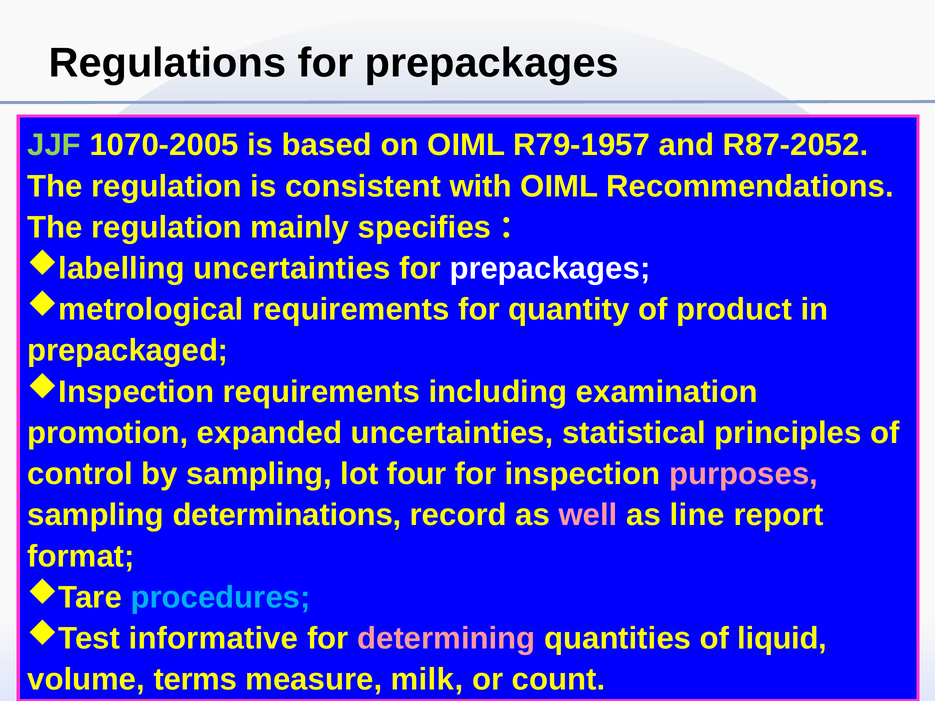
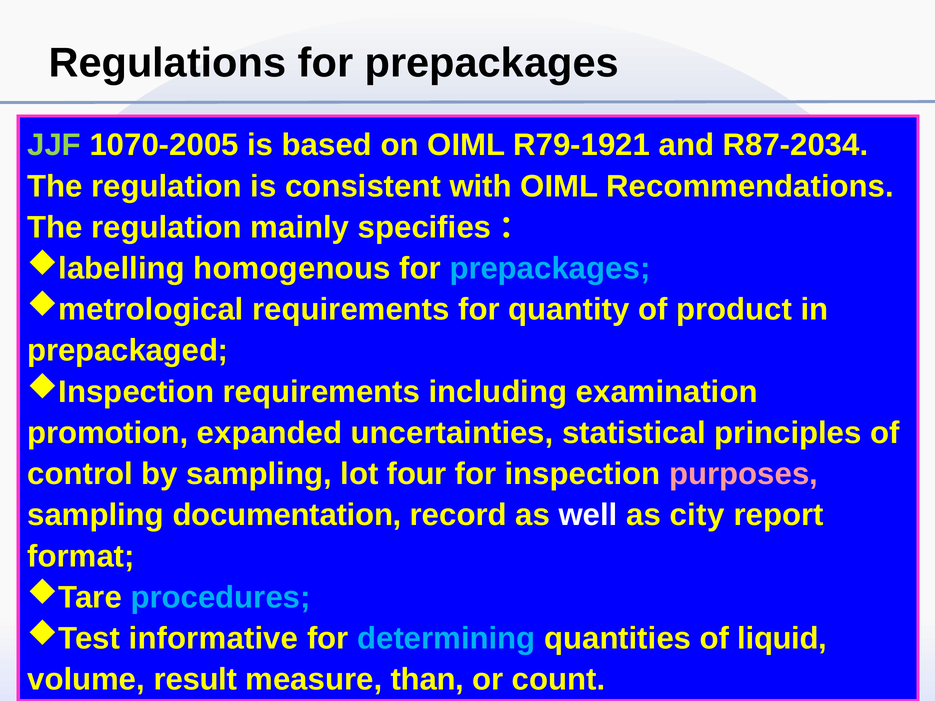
R79-1957: R79-1957 -> R79-1921 (582, 145)
R87-2052: R87-2052 -> R87-2034 (796, 145)
uncertainties: uncertainties -> homogenous (292, 269)
prepackages colour: white -> light blue (550, 269)
determinations: determinations -> documentation (287, 515)
well colour: pink -> white (588, 515)
line: line -> city (697, 515)
determining colour: pink -> light blue (446, 639)
terms: terms -> result (195, 680)
milk: milk -> than (427, 680)
